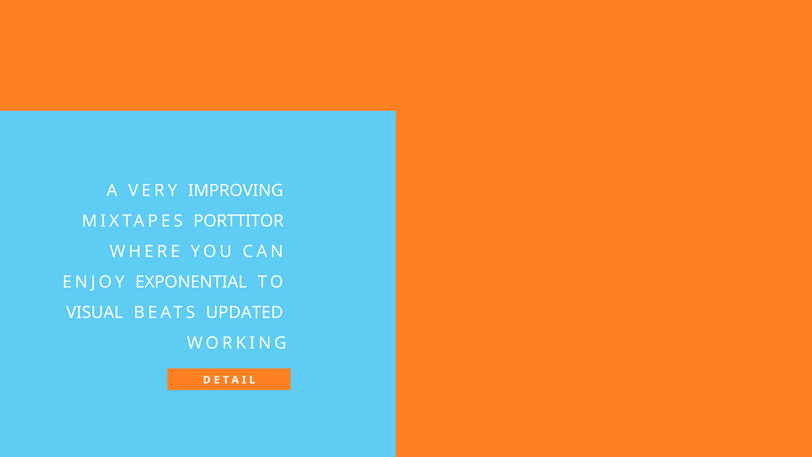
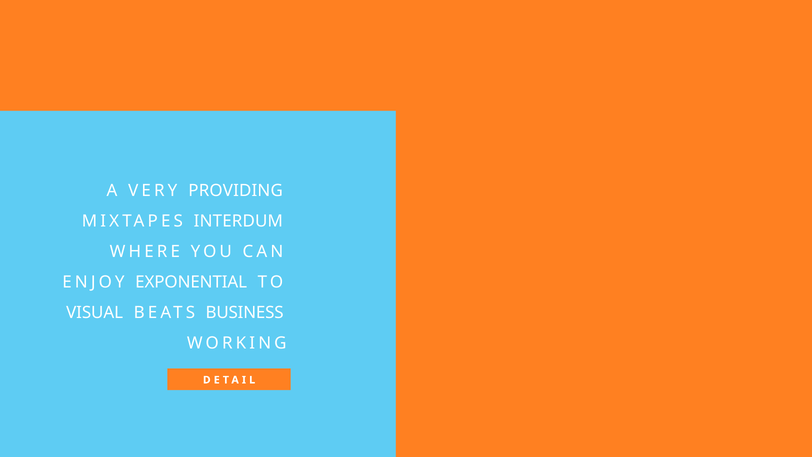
IMPROVING: IMPROVING -> PROVIDING (236, 191)
PORTTITOR: PORTTITOR -> INTERDUM (238, 221)
UPDATED: UPDATED -> BUSINESS (245, 313)
